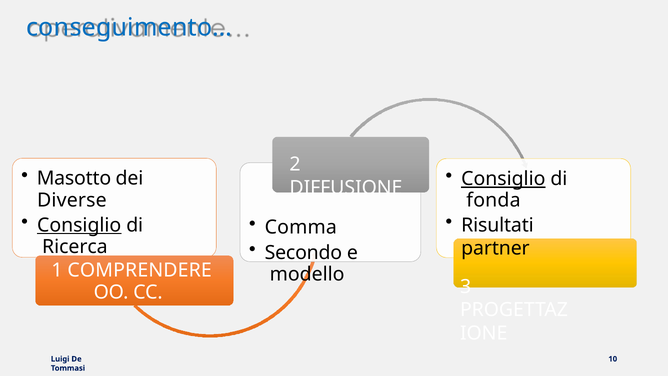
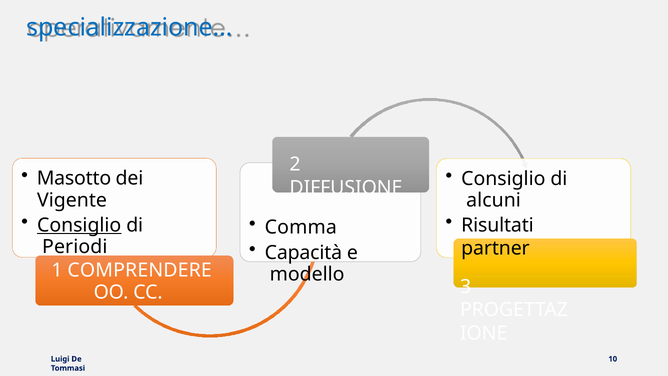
conseguimento…: conseguimento… -> specializzazione… (129, 27)
Consiglio underline: present -> none (503, 179)
Diverse: Diverse -> Vigente (72, 200)
fonda: fonda -> alcuni (494, 200)
Ricerca: Ricerca -> Periodi (75, 246)
Secondo: Secondo -> Capacità (303, 253)
